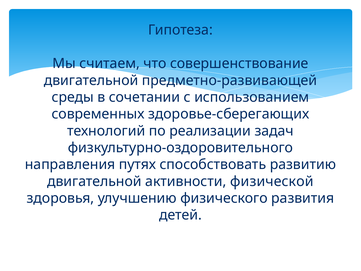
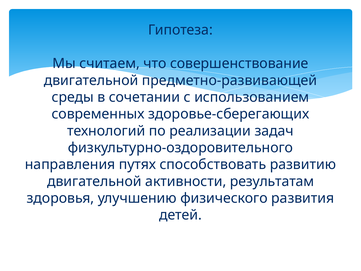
физической: физической -> результатам (272, 181)
